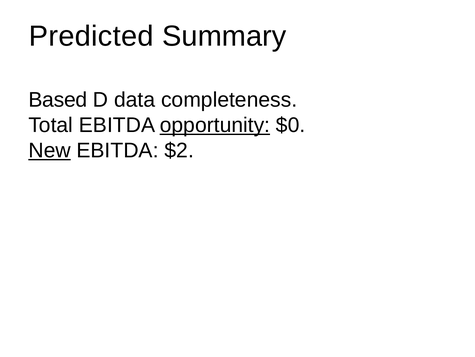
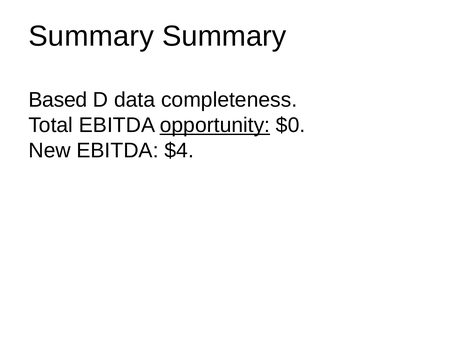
Predicted: Predicted -> Summary (91, 36)
New underline: present -> none (50, 150)
$2: $2 -> $4 (179, 150)
